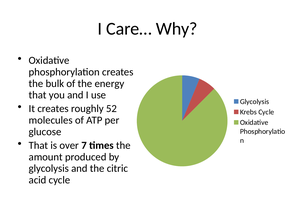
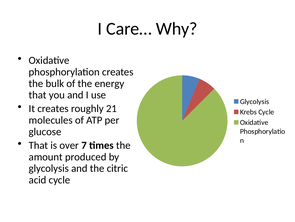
52: 52 -> 21 (112, 108)
